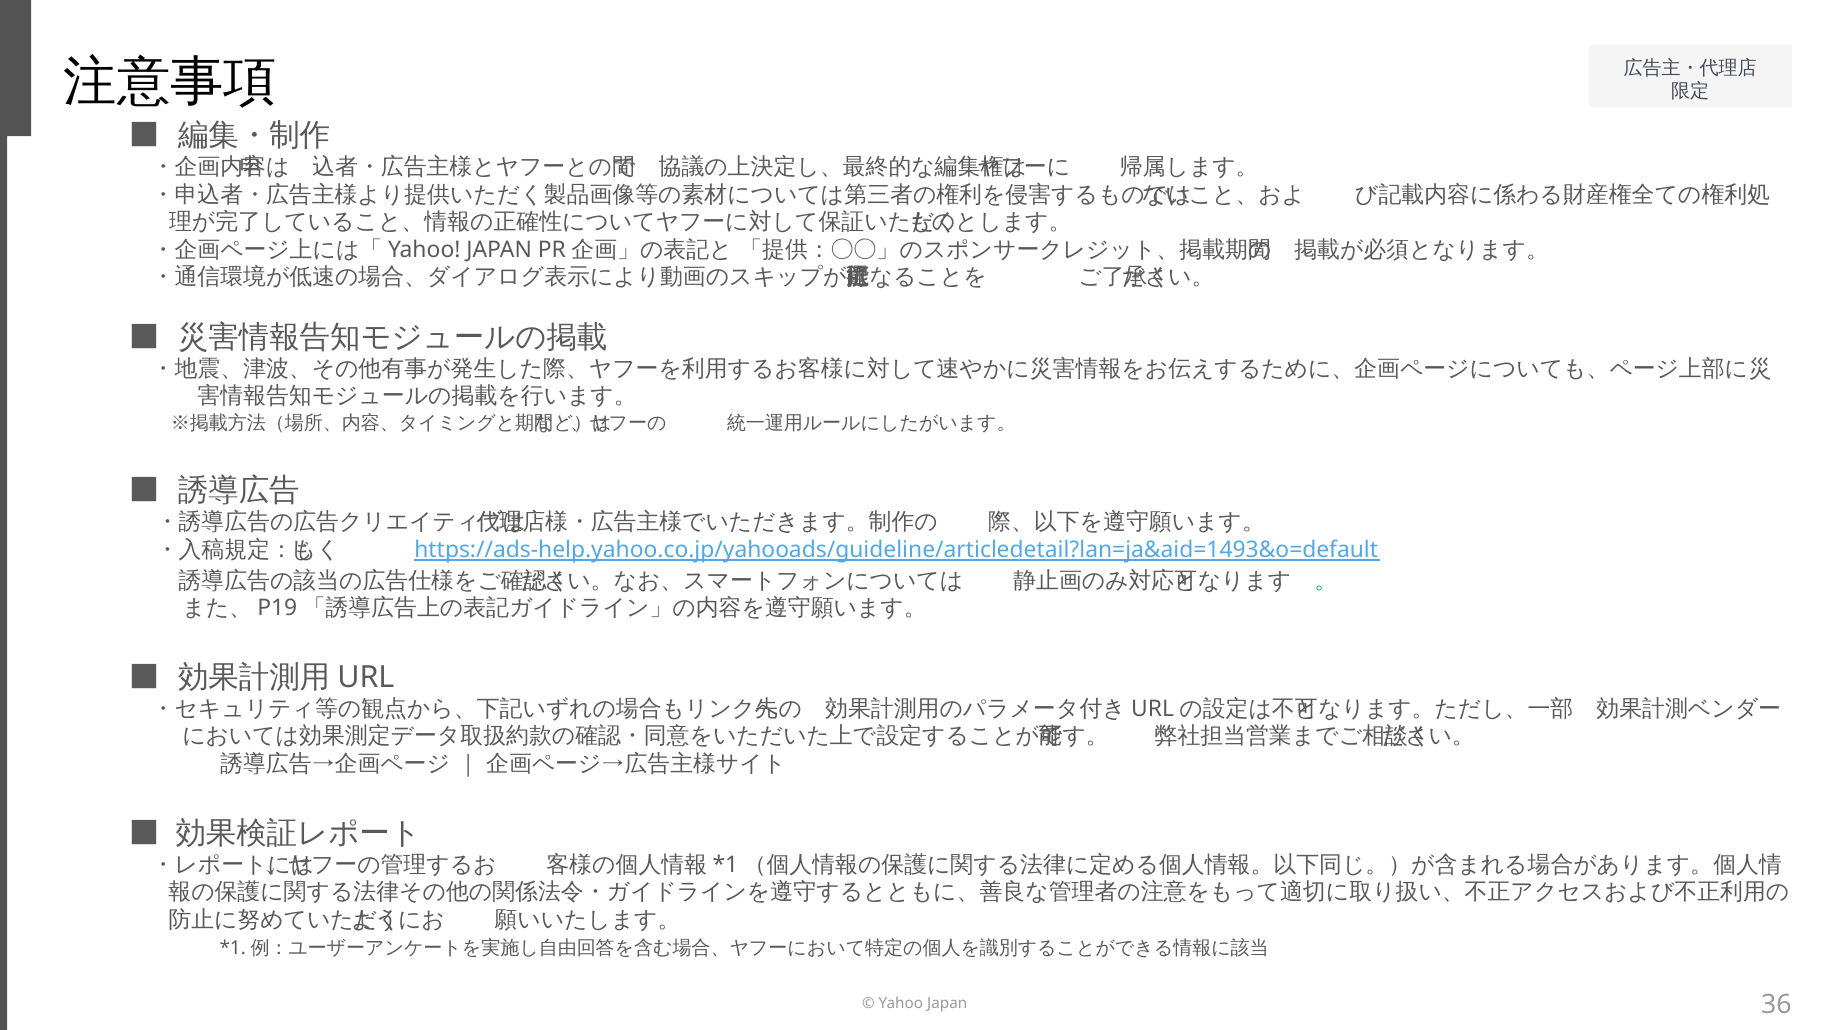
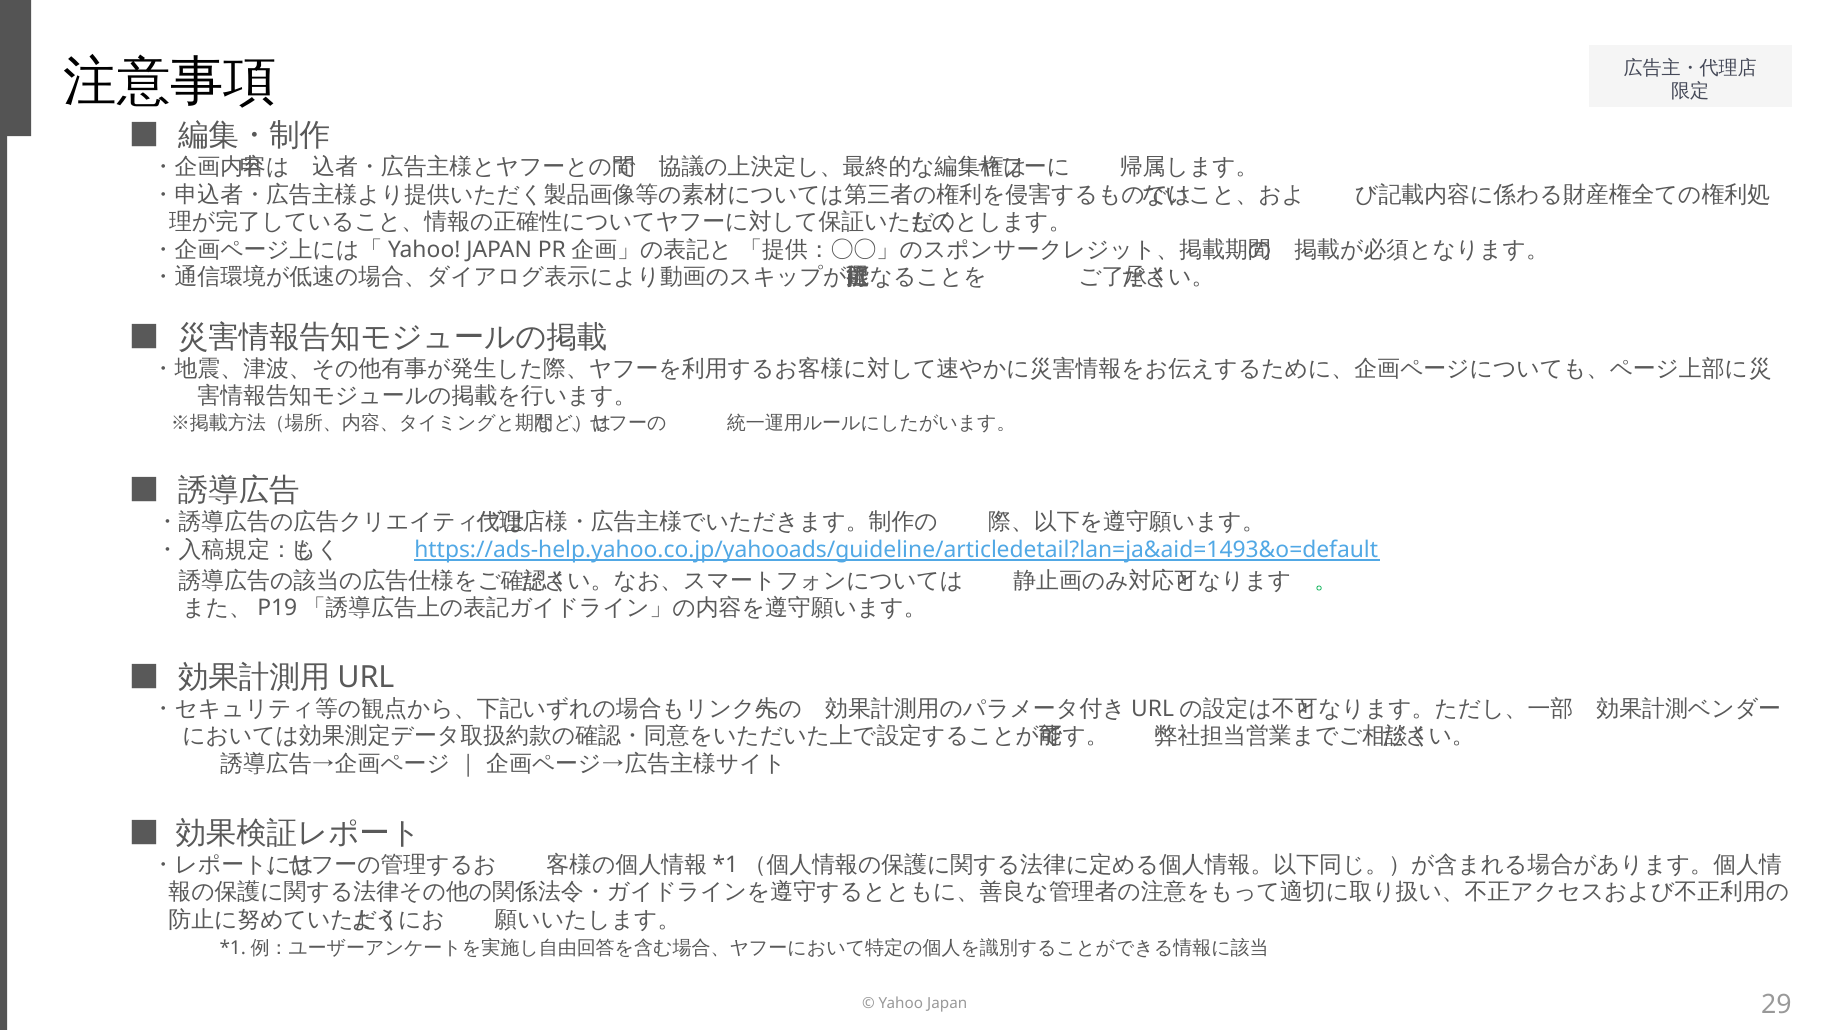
36: 36 -> 29 (1776, 1004)
